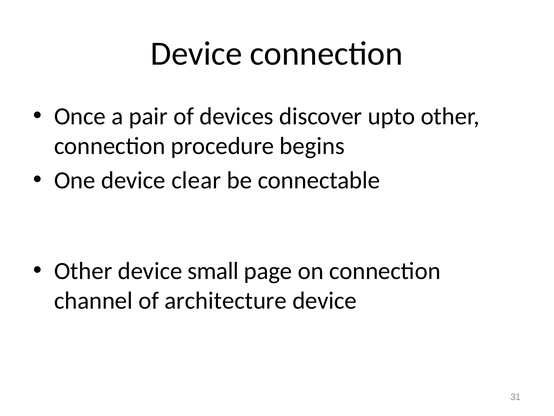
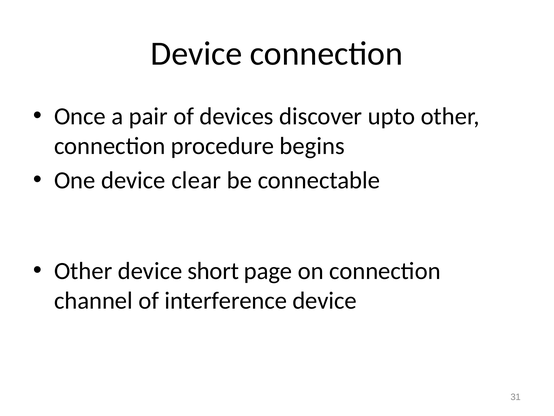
small: small -> short (213, 271)
architecture: architecture -> interference (226, 300)
